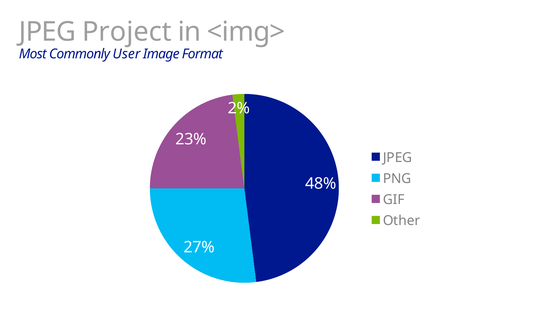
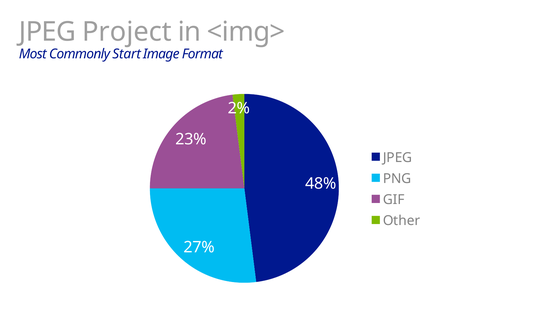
User: User -> Start (127, 54)
